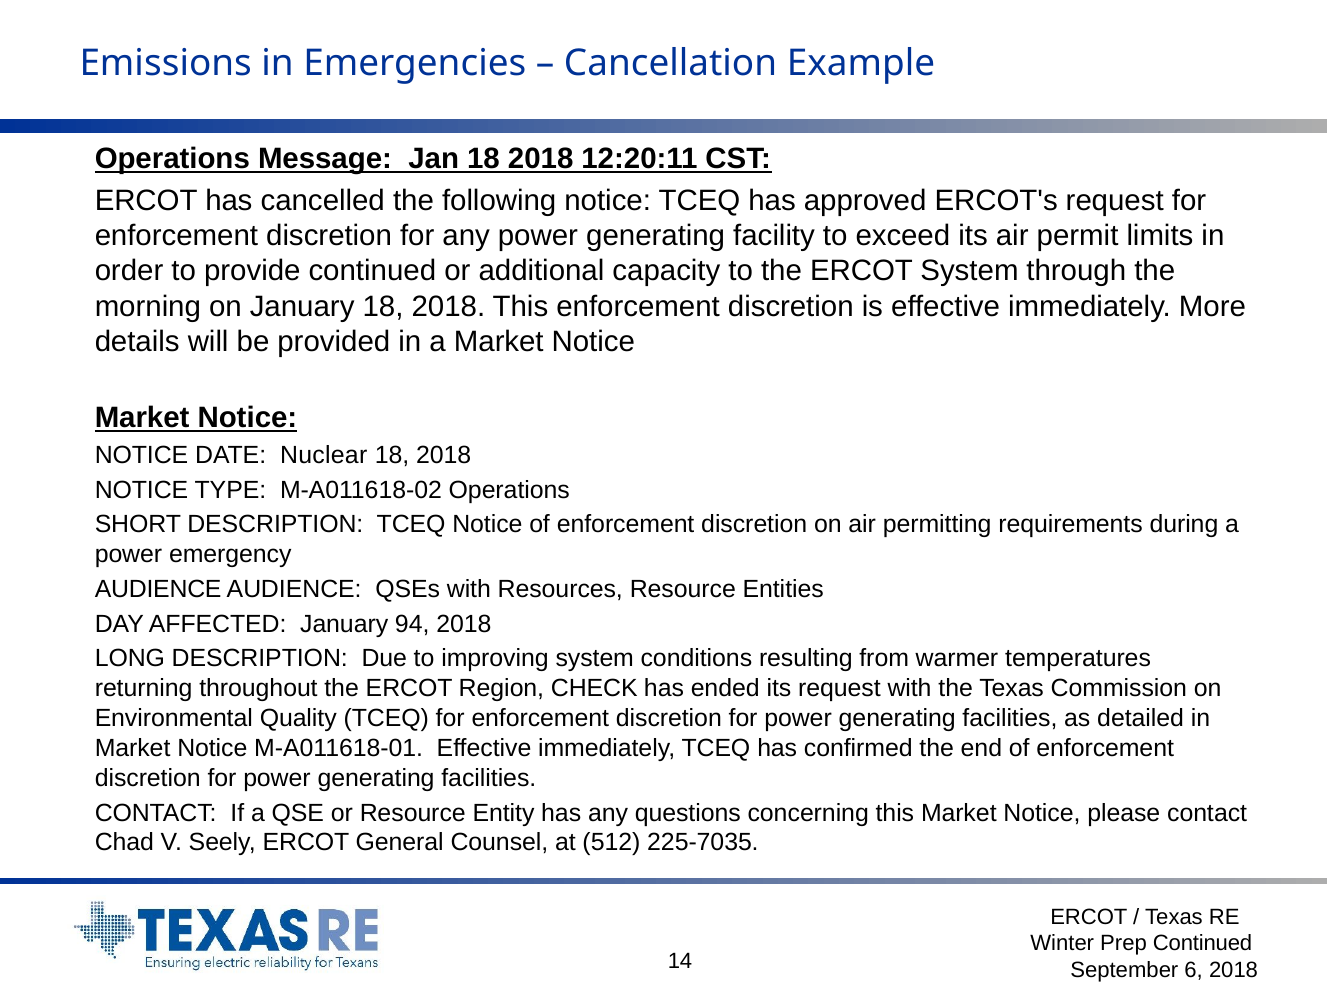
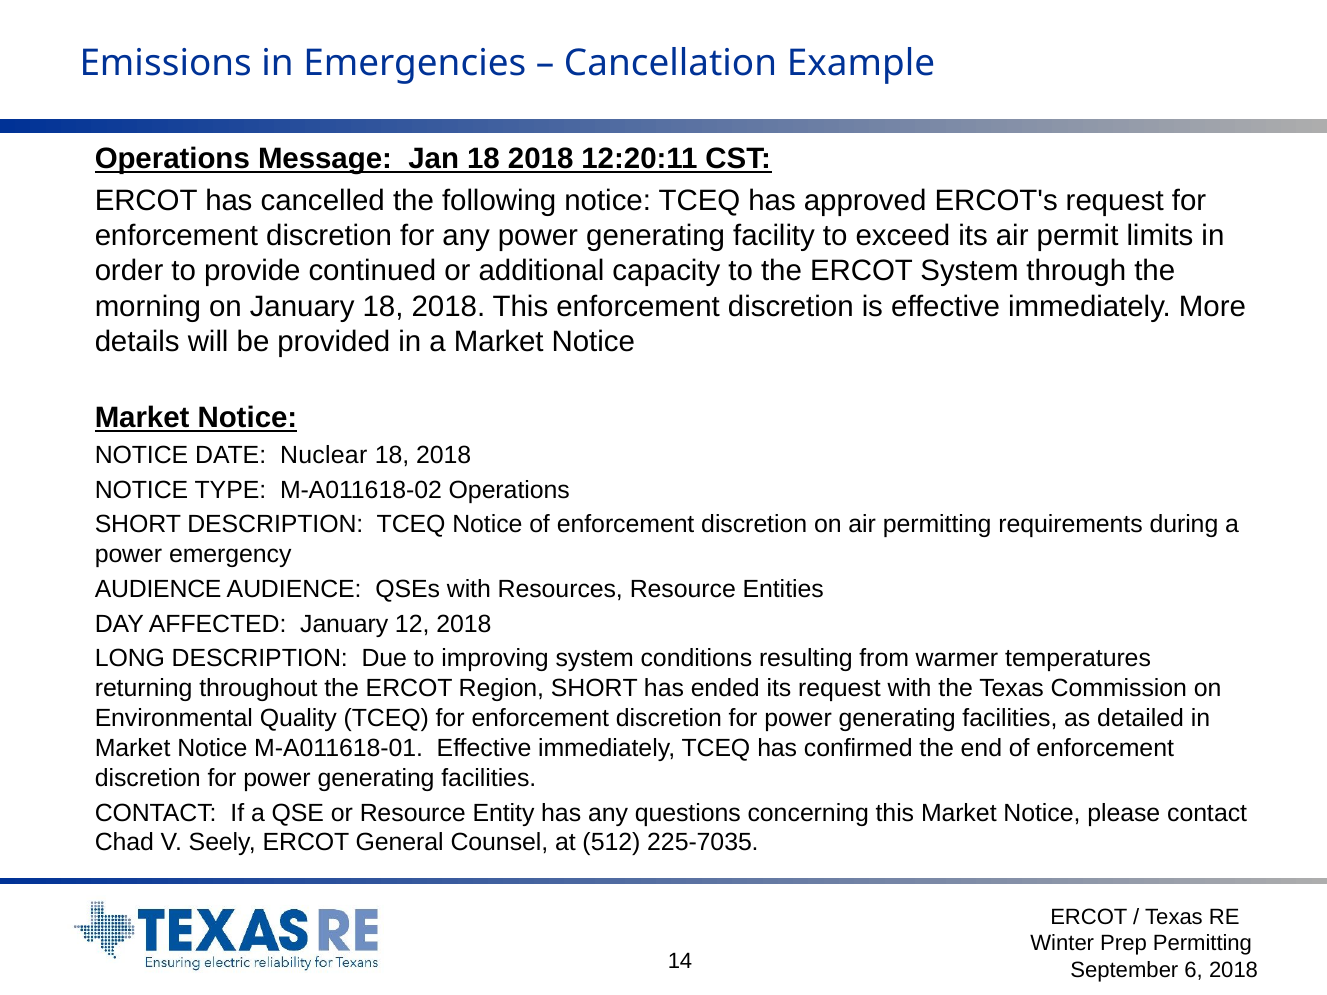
94: 94 -> 12 (412, 624)
Region CHECK: CHECK -> SHORT (594, 689)
Prep Continued: Continued -> Permitting (1202, 944)
